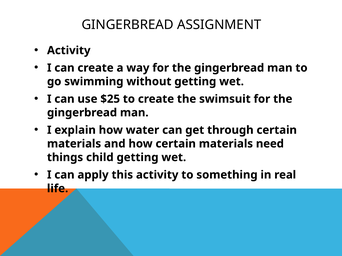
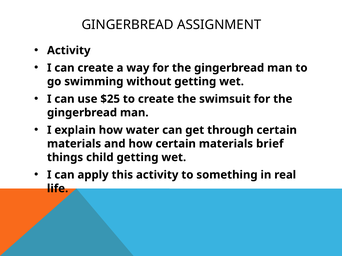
need: need -> brief (270, 144)
